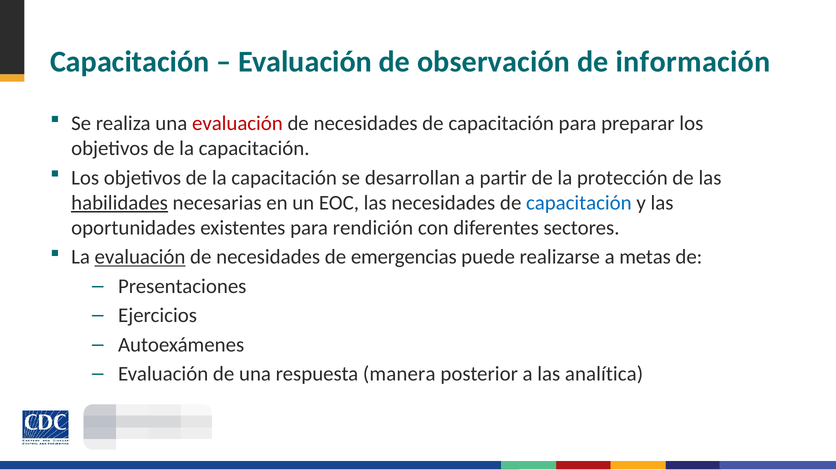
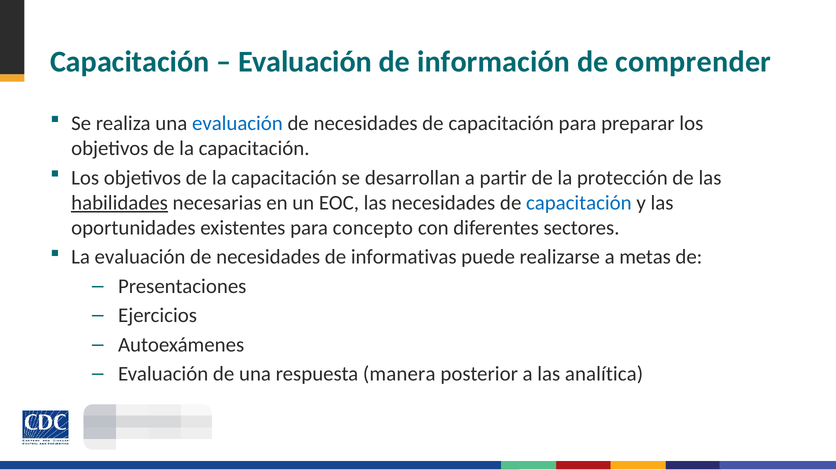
observación: observación -> información (494, 62)
información: información -> comprender (693, 62)
evaluación colour: red -> blue (237, 123)
rendición: rendición -> concepto (373, 228)
evaluación underline: present -> none (140, 257)
emergencias: emergencias -> informativas (404, 257)
